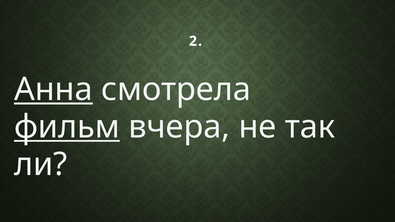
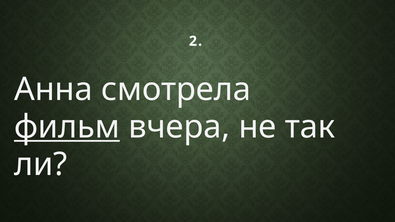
Анна underline: present -> none (53, 90)
